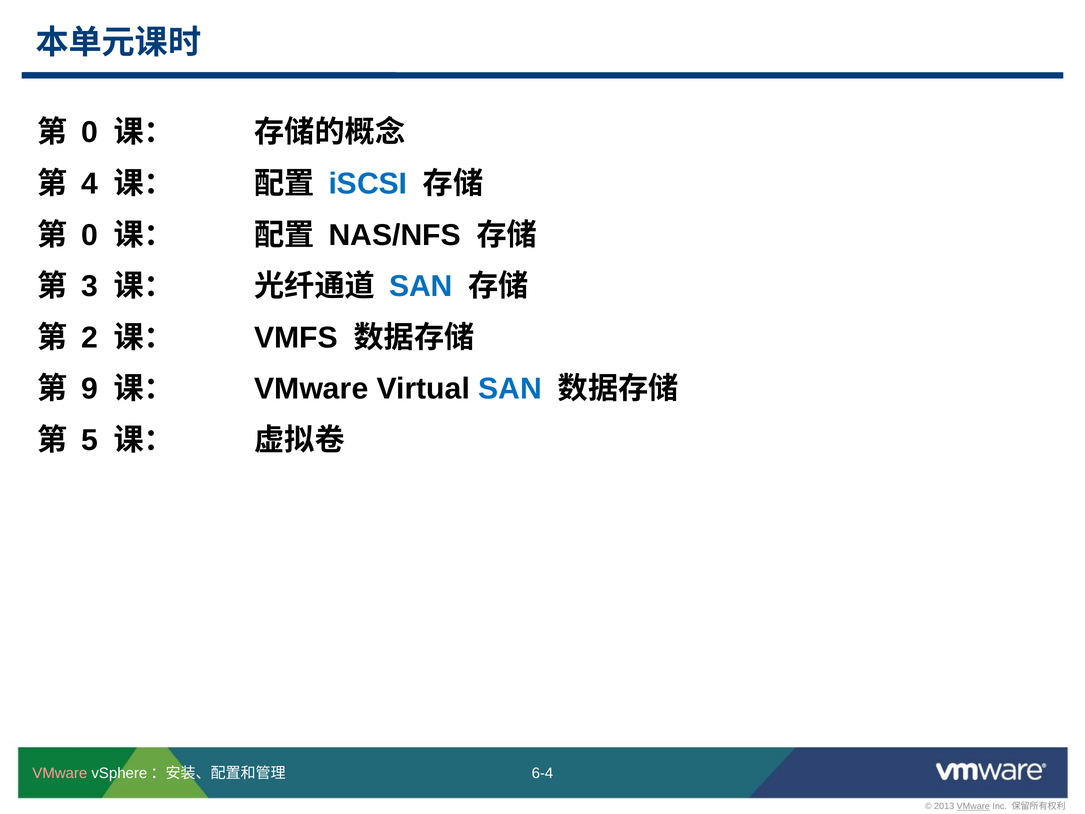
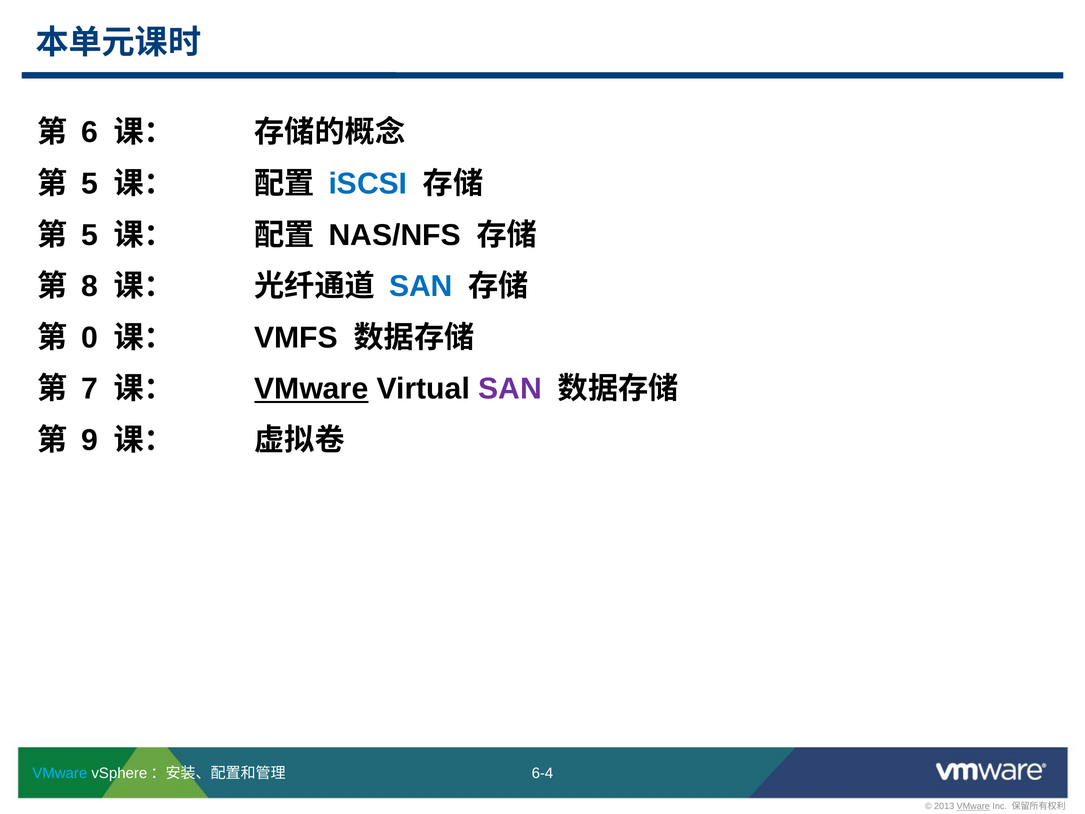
0: 0 -> 6 (90, 132)
4: 4 -> 5 (90, 184)
0: 0 -> 5 (90, 235)
3: 3 -> 8 (90, 286)
2: 2 -> 0 (90, 338)
9: 9 -> 7 (90, 389)
VMware underline: none -> present (311, 389)
SAN colour: blue -> purple (510, 389)
5: 5 -> 9 (90, 440)
VMware colour: pink -> light blue (60, 773)
